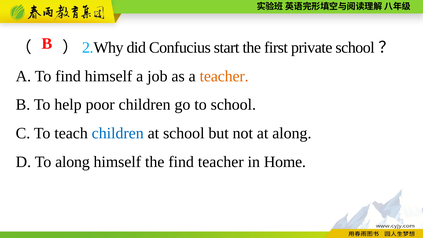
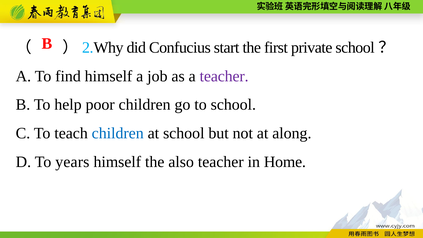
teacher colour: orange -> purple (224, 76)
To along: along -> years (72, 162)
the find: find -> also (181, 162)
